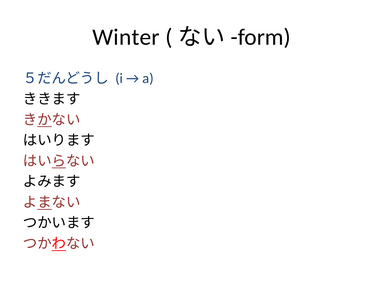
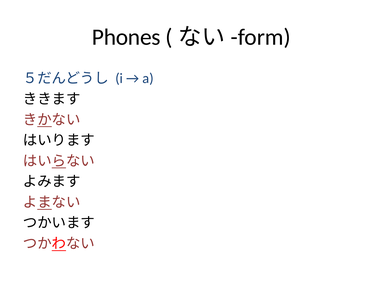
Winter: Winter -> Phones (126, 37)
